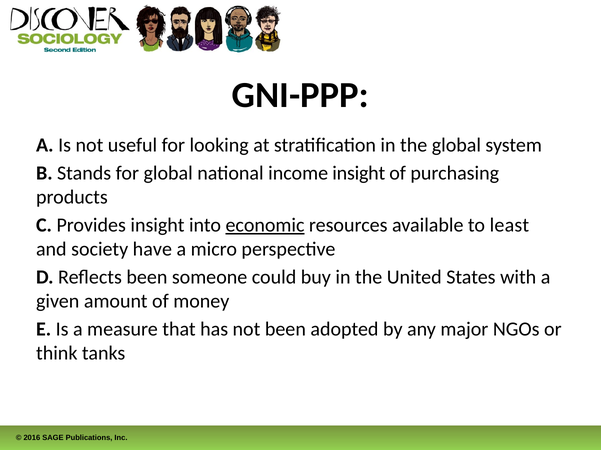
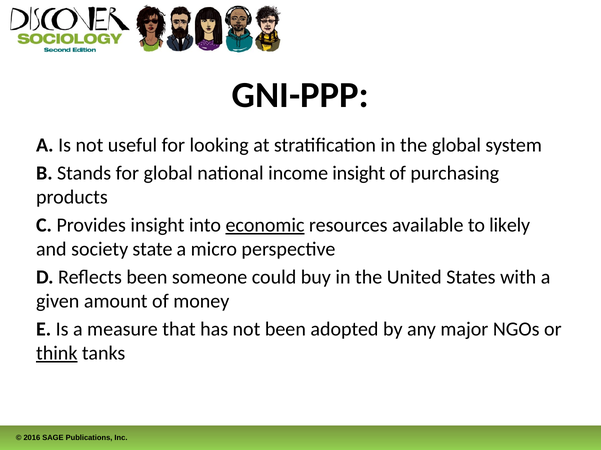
least: least -> likely (510, 226)
have: have -> state (152, 250)
think underline: none -> present (57, 354)
